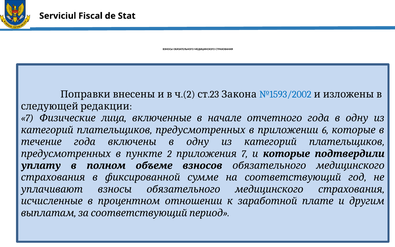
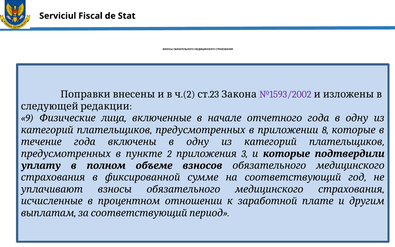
№1593/2002 colour: blue -> purple (285, 94)
7: 7 -> 9 (27, 118)
6: 6 -> 8 (325, 130)
2 7: 7 -> 3 (245, 154)
